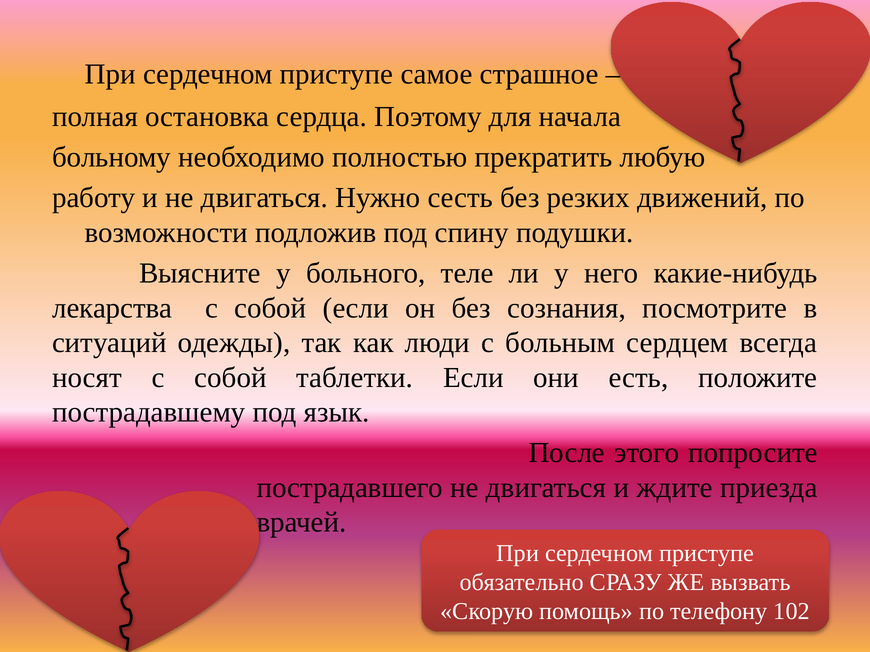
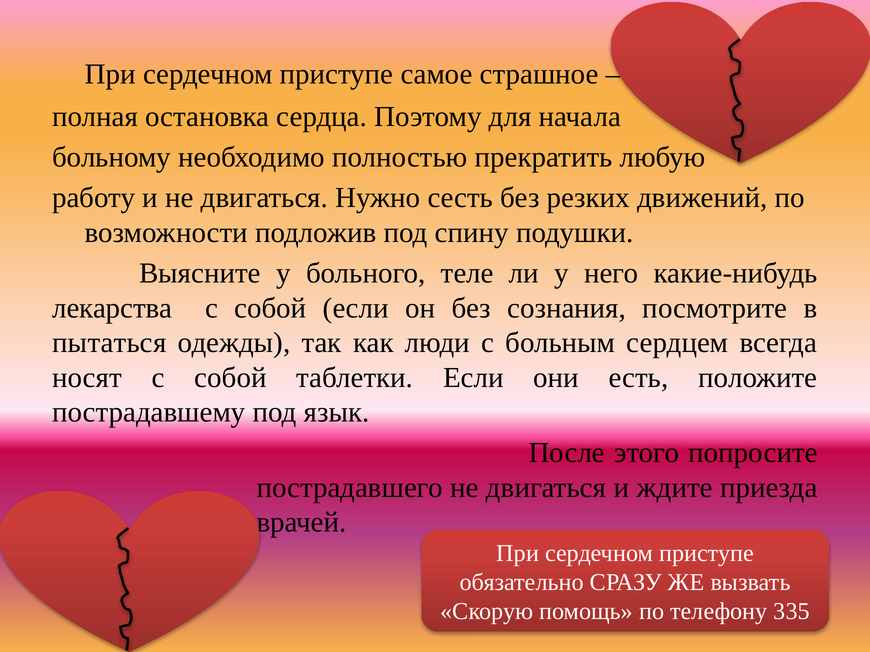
ситуаций: ситуаций -> пытаться (109, 343)
102: 102 -> 335 (792, 612)
